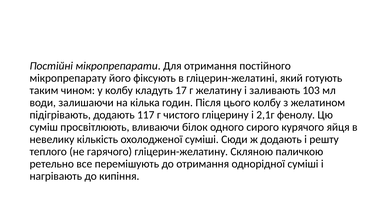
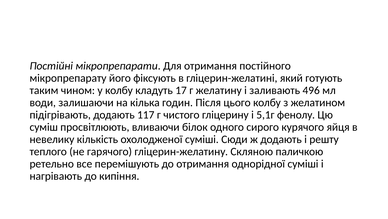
103: 103 -> 496 (311, 90)
2,1г: 2,1г -> 5,1г (265, 114)
